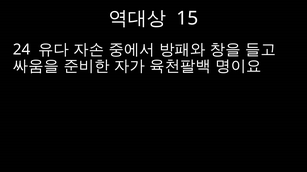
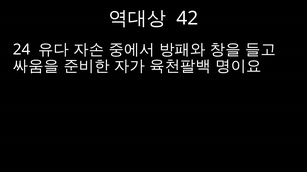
15: 15 -> 42 (187, 18)
